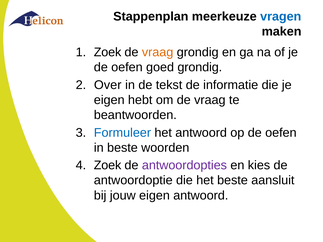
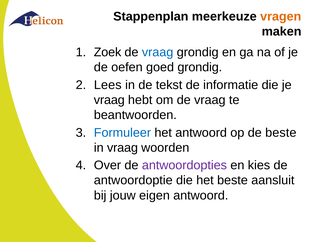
vragen colour: blue -> orange (281, 17)
vraag colour: orange -> blue (158, 52)
Over: Over -> Lees (108, 85)
eigen: eigen -> vraag (109, 100)
op de oefen: oefen -> beste (281, 133)
in beste: beste -> vraag (122, 148)
Zoek: Zoek -> Over (107, 165)
